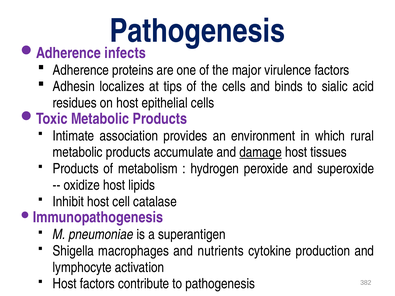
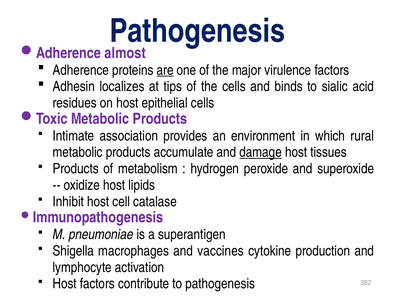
infects: infects -> almost (125, 53)
are underline: none -> present (165, 70)
nutrients: nutrients -> vaccines (221, 251)
